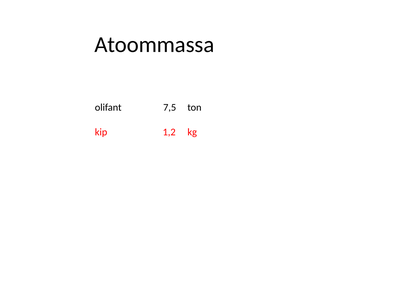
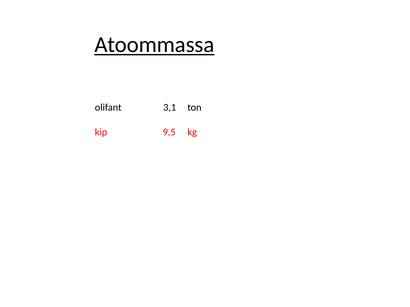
Atoommassa underline: none -> present (154, 45)
7,5: 7,5 -> 3,1 (170, 108)
1,2: 1,2 -> 9,5 (169, 132)
